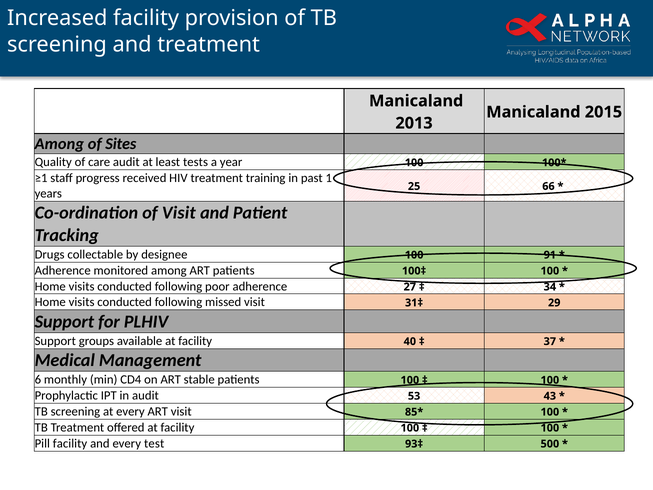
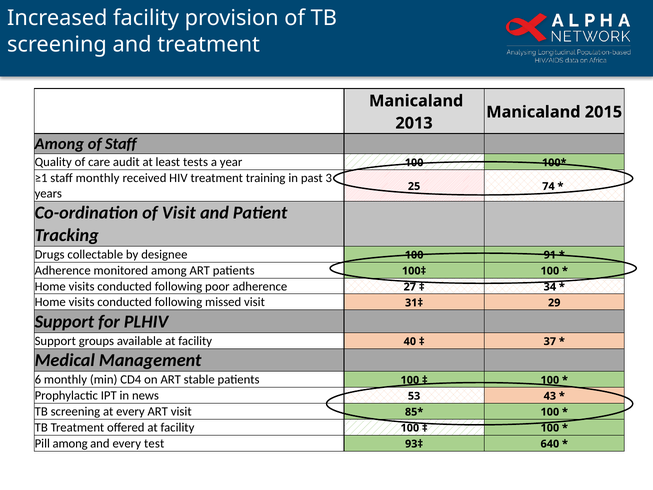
of Sites: Sites -> Staff (121, 144)
staff progress: progress -> monthly (98, 178)
1: 1 -> 3 (329, 178)
66: 66 -> 74 (548, 186)
in audit: audit -> news (145, 395)
Pill facility: facility -> among (70, 443)
500: 500 -> 640 (550, 444)
